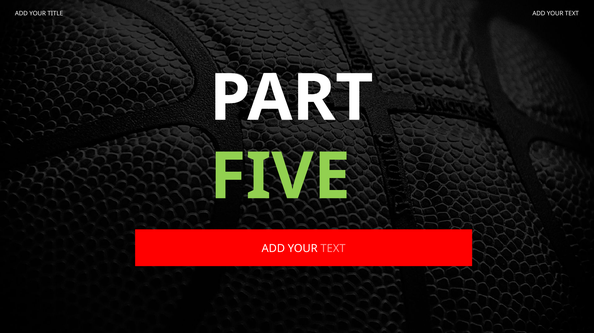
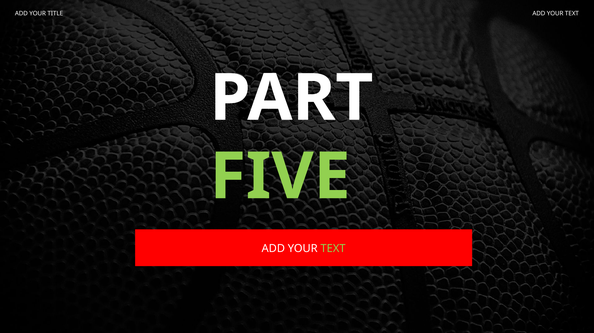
TEXT colour: pink -> light green (333, 249)
